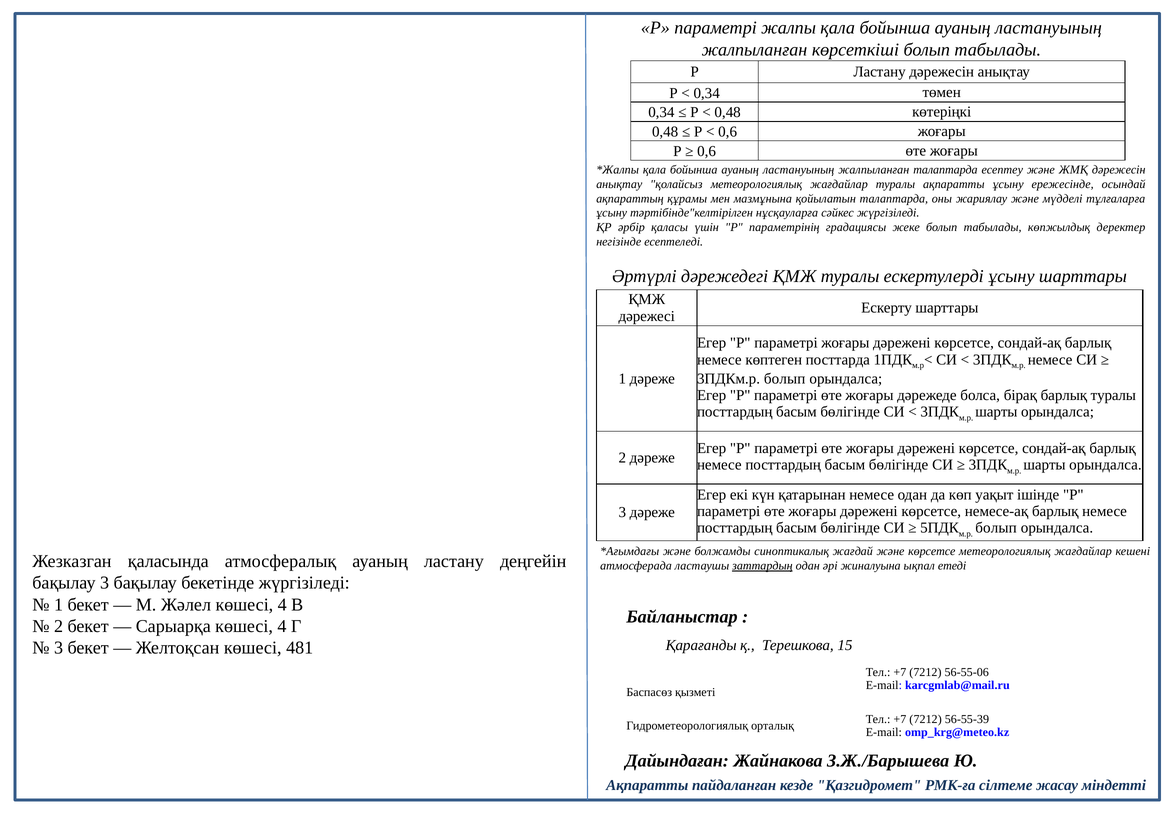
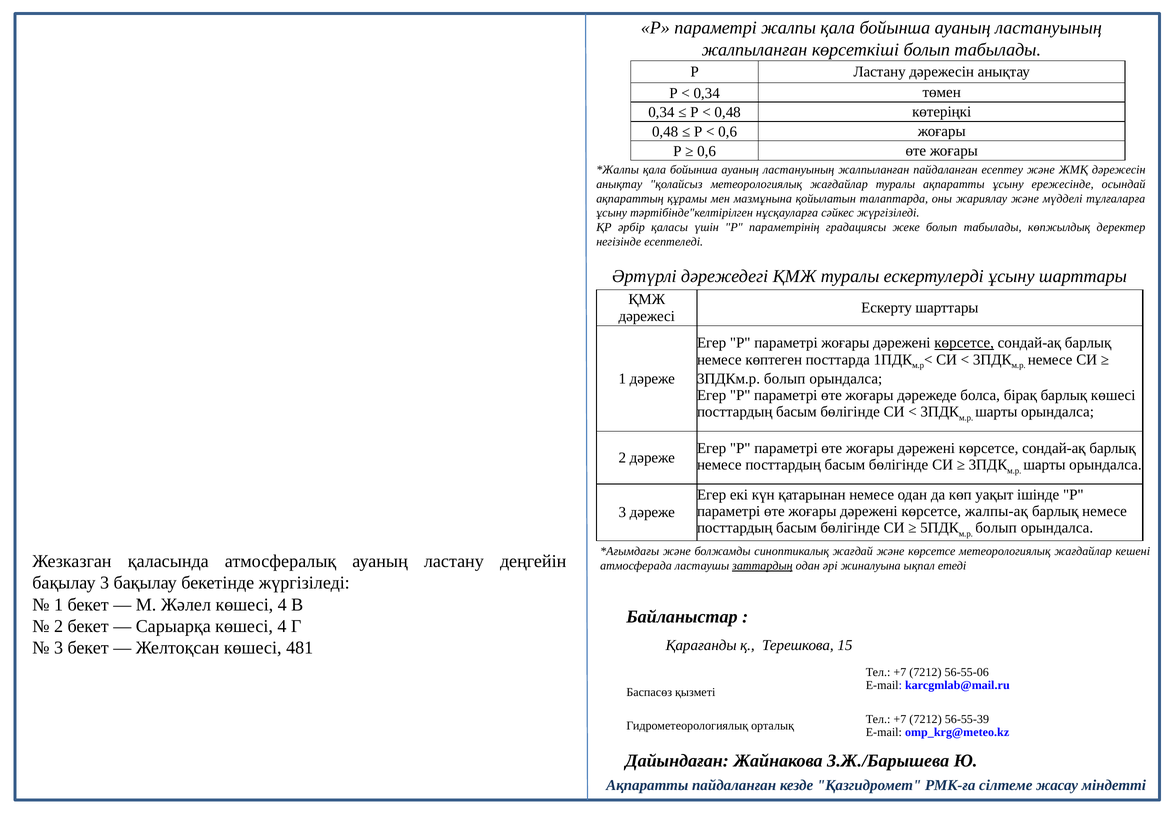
жалпыланған талаптарда: талаптарда -> пайдаланған (945, 170)
көрсетсе underline: none -> present (964, 343)
барлық туралы: туралы -> көшесі (1113, 395)
немесе-ақ: немесе-ақ -> жалпы-ақ (996, 511)
